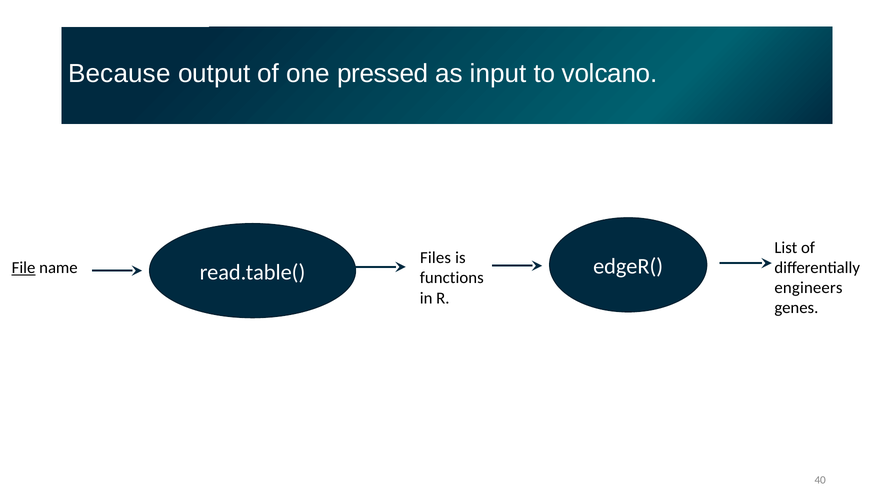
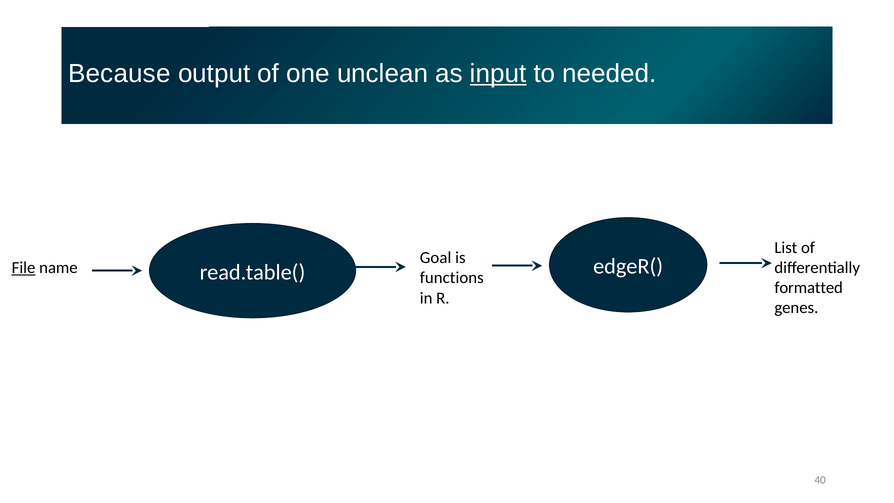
pressed: pressed -> unclean (383, 73)
input underline: none -> present (498, 73)
volcano: volcano -> needed (609, 73)
Files: Files -> Goal (436, 258)
engineers: engineers -> formatted (809, 288)
